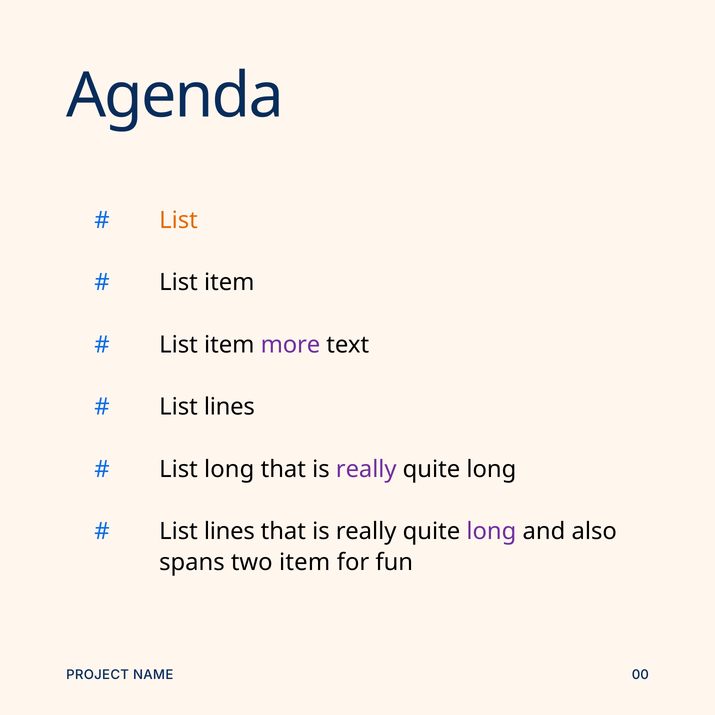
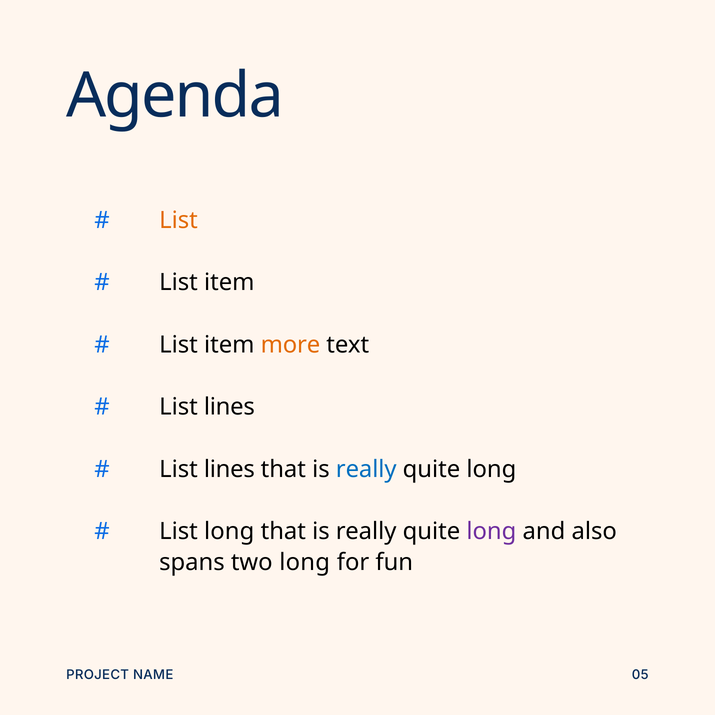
more colour: purple -> orange (290, 345)
long: long -> lines (229, 469)
really colour: purple -> blue (366, 469)
lines: lines -> long (229, 532)
two item: item -> long (305, 562)
00: 00 -> 05 (640, 675)
